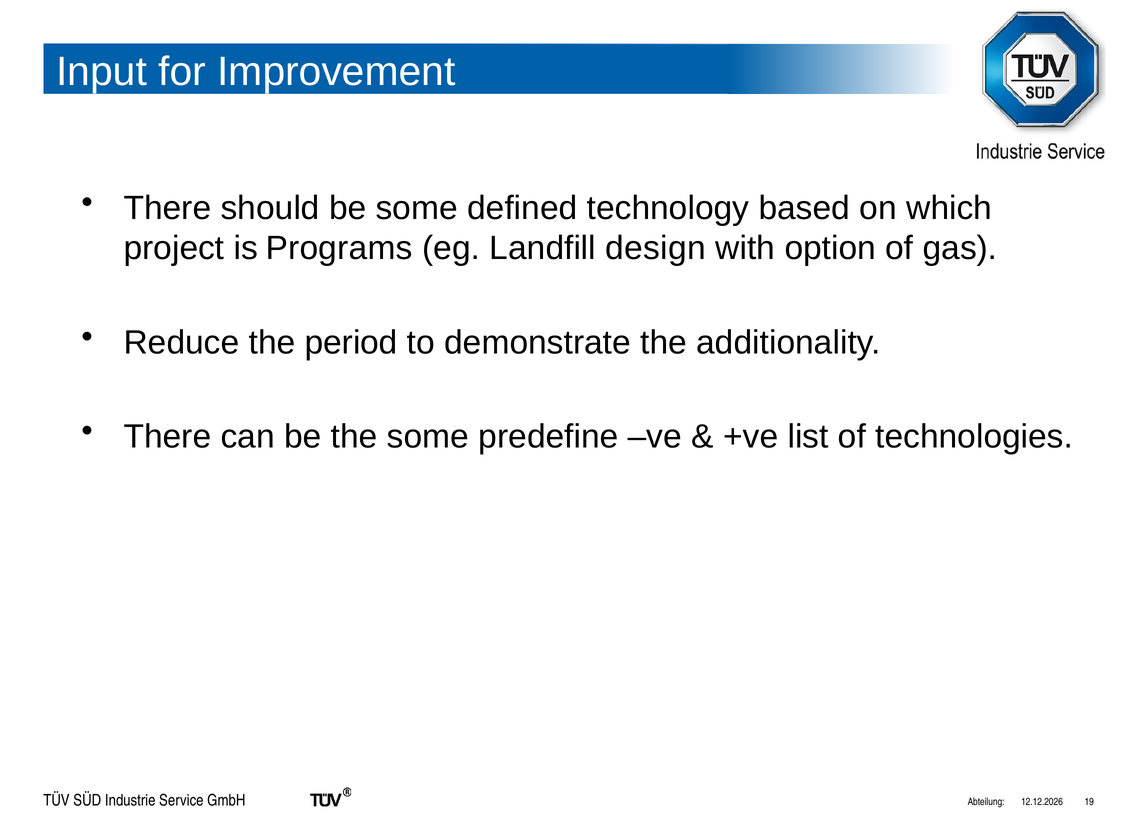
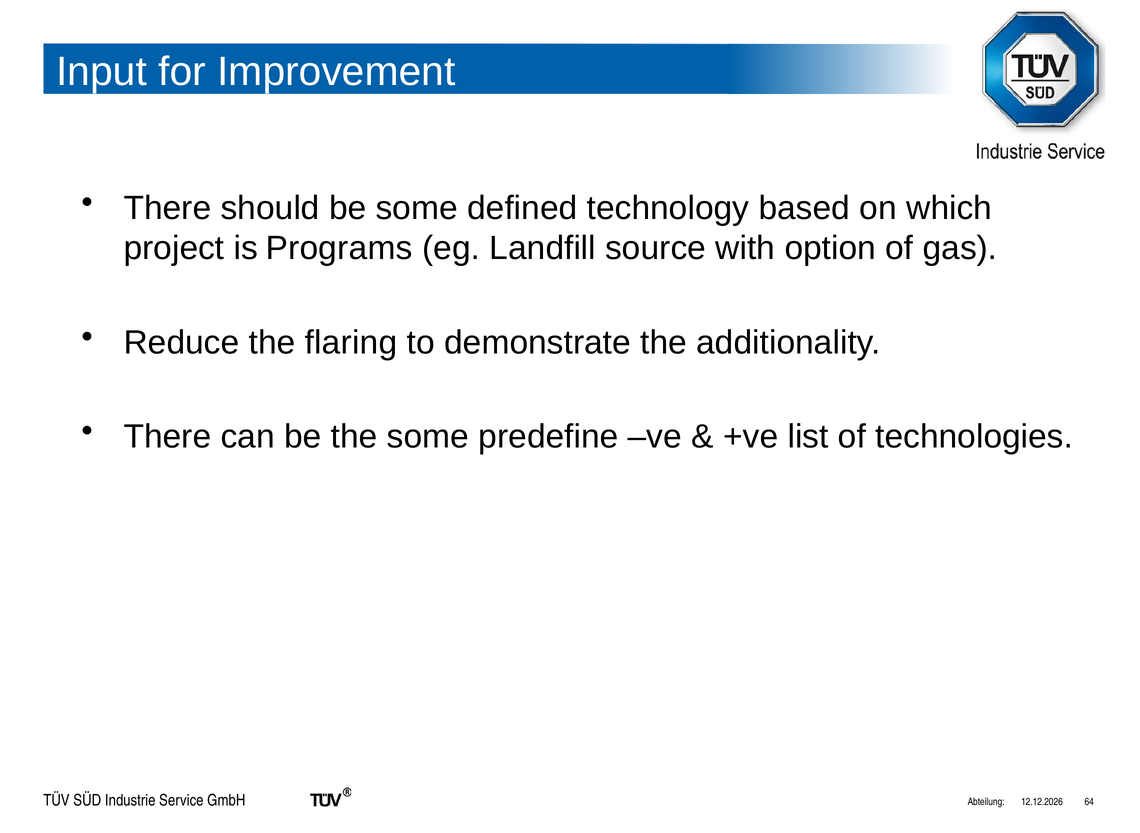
design: design -> source (656, 248)
period: period -> flaring (351, 342)
19: 19 -> 64 (1089, 802)
